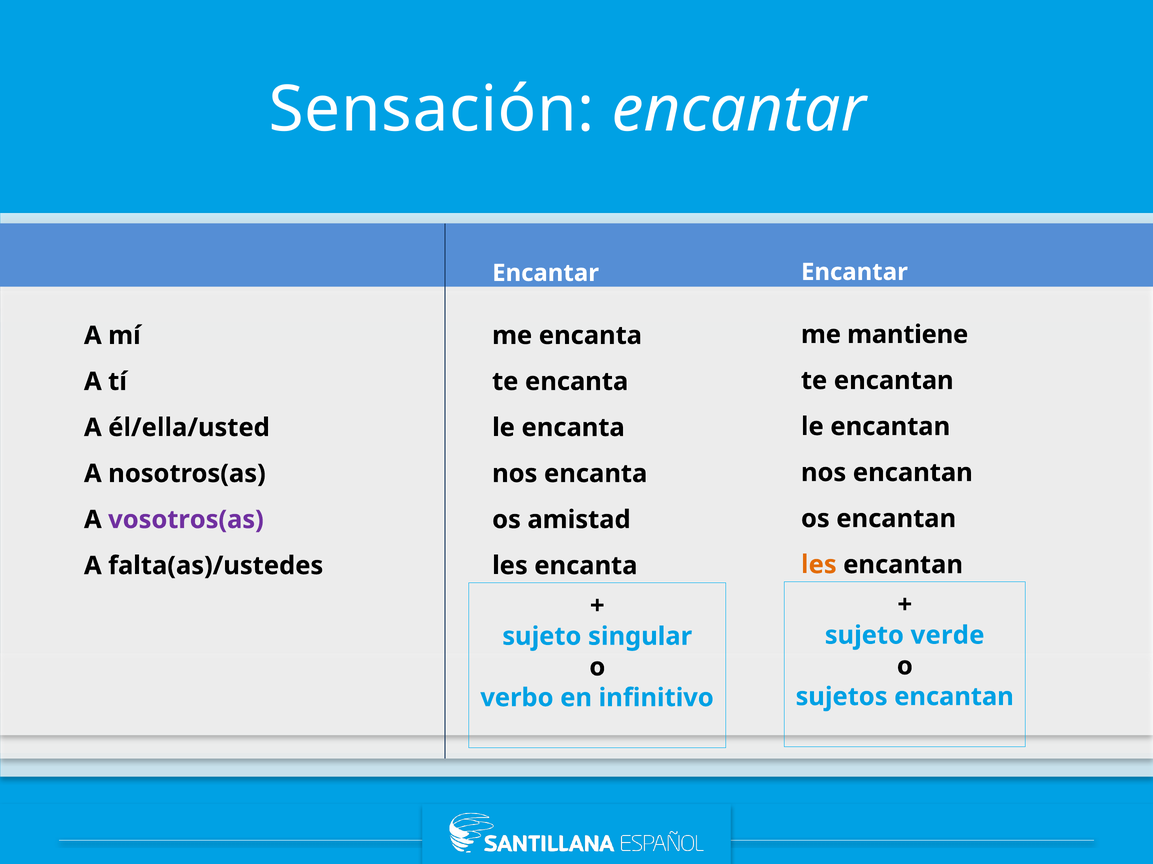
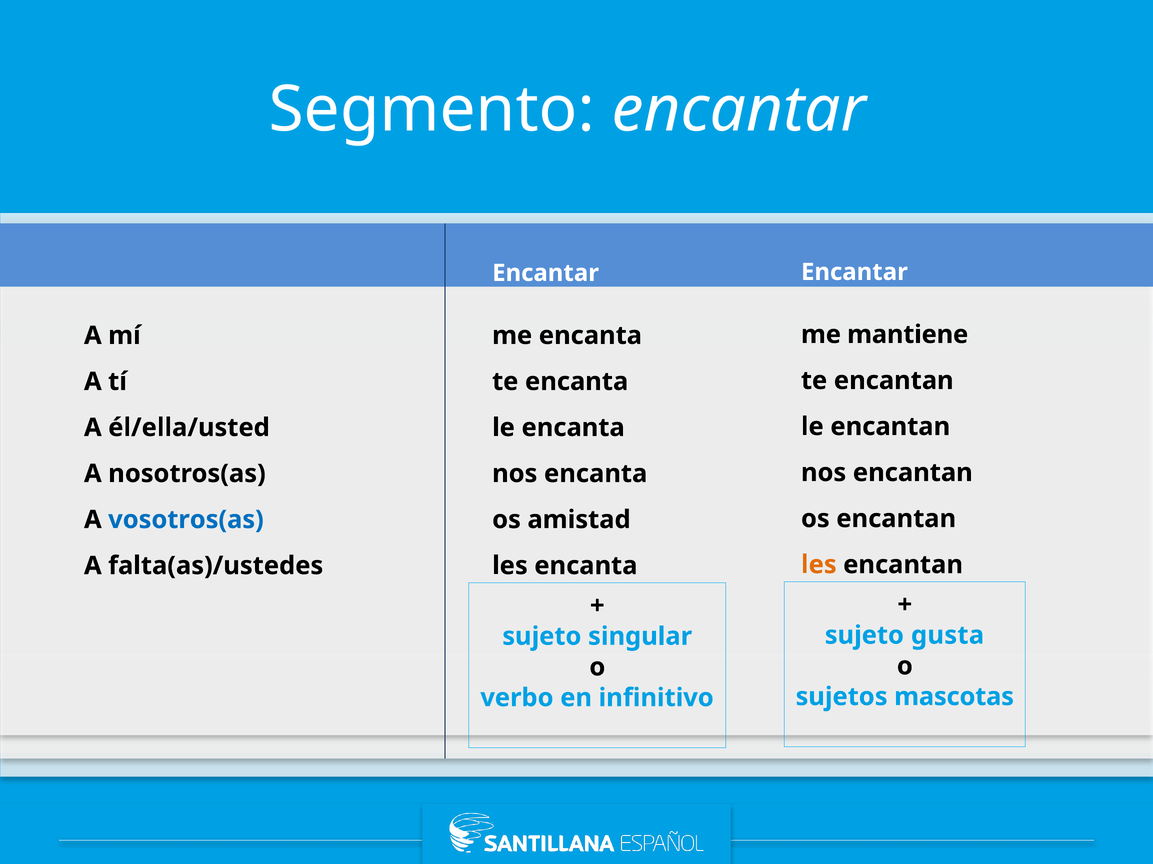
Sensación: Sensación -> Segmento (432, 110)
vosotros(as colour: purple -> blue (186, 520)
verde: verde -> gusta (948, 636)
sujetos encantan: encantan -> mascotas (954, 697)
